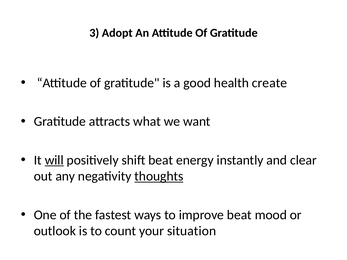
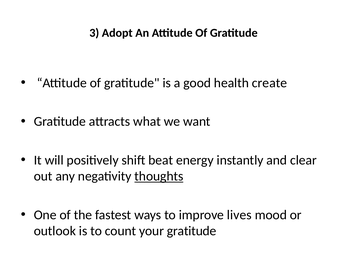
will underline: present -> none (54, 160)
improve beat: beat -> lives (239, 215)
your situation: situation -> gratitude (192, 231)
